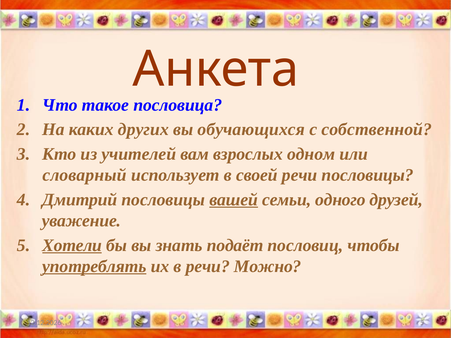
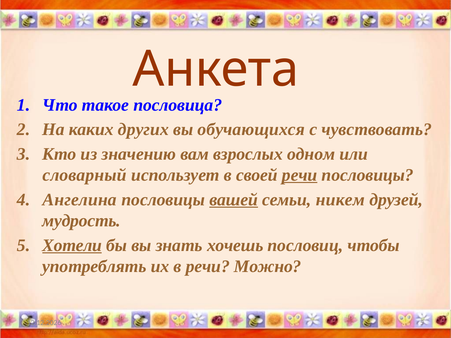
собственной: собственной -> чувствовать (377, 130)
учителей: учителей -> значению (139, 154)
речи underline: none -> present (300, 175)
Дмитрий: Дмитрий -> Ангелина (80, 200)
одного: одного -> никем (340, 200)
уважение: уважение -> мудрость (81, 221)
подаёт: подаёт -> хочешь (235, 245)
употреблять underline: present -> none (94, 266)
